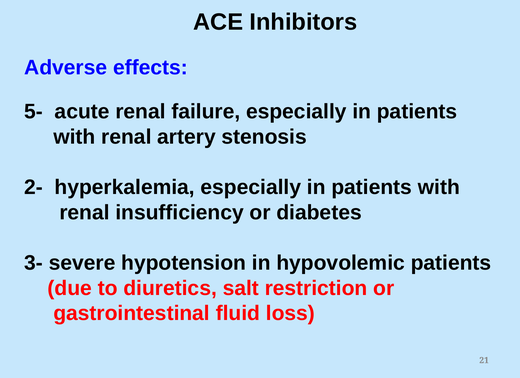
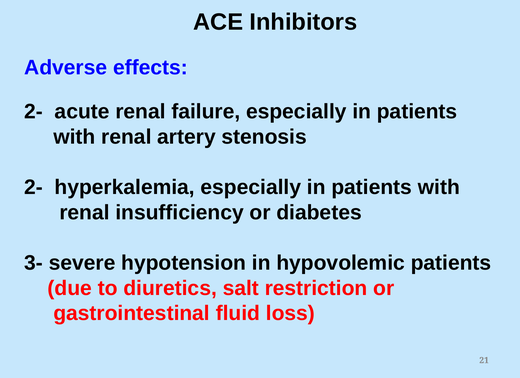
5-: 5- -> 2- (34, 112)
